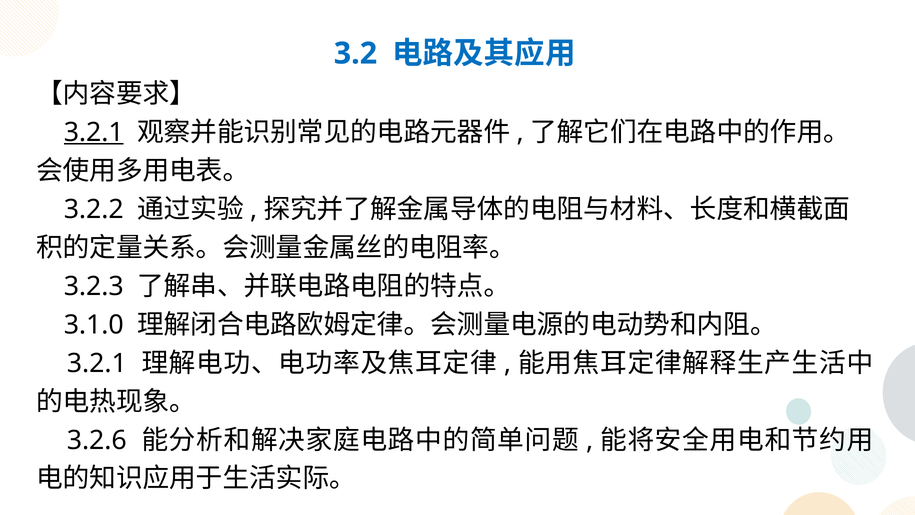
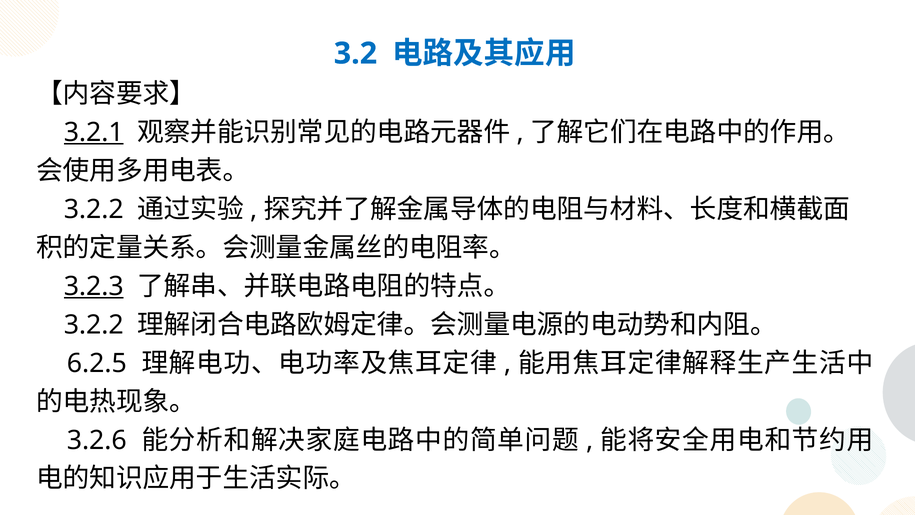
3.2.3 underline: none -> present (94, 286)
3.1.0: 3.1.0 -> 3.2.2 (94, 325)
3.2.1: 3.2.1 -> 6.2.5 (97, 363)
